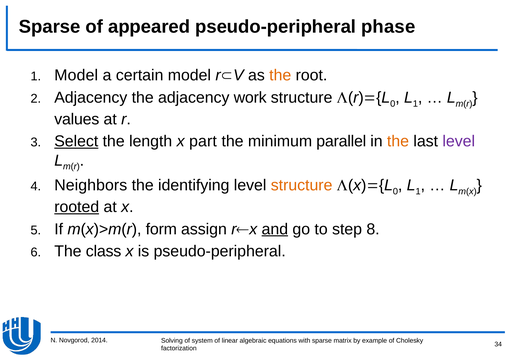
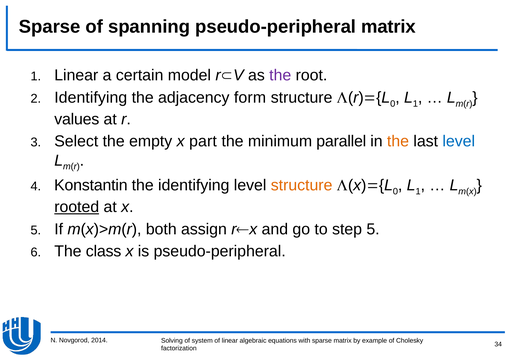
appeared: appeared -> spanning (149, 27)
pseudo-peripheral phase: phase -> matrix (388, 27)
Model: Model -> Linear (76, 75)
the colour: orange -> purple (280, 75)
Adjacency: Adjacency -> Identifying (91, 97)
work: work -> form (250, 97)
Select underline: present -> none (76, 141)
length: length -> empty (151, 141)
level colour: purple -> blue (459, 141)
Neighbors: Neighbors -> Konstantin (91, 185)
form: form -> both (161, 229)
and underline: present -> none (275, 229)
step 8: 8 -> 5 (373, 229)
